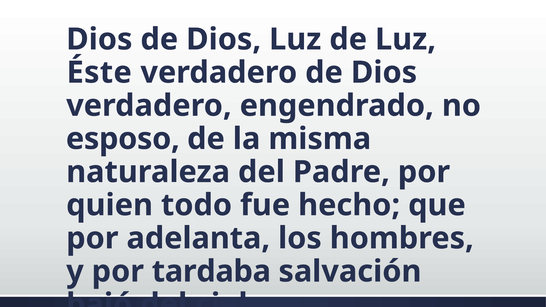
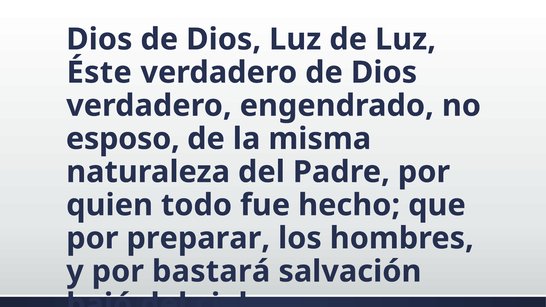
adelanta: adelanta -> preparar (198, 238)
tardaba: tardaba -> bastará (211, 272)
